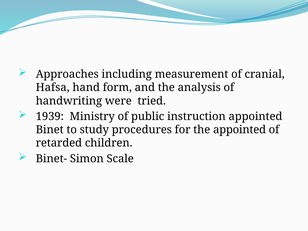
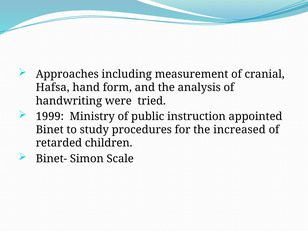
1939: 1939 -> 1999 (50, 116)
the appointed: appointed -> increased (239, 130)
